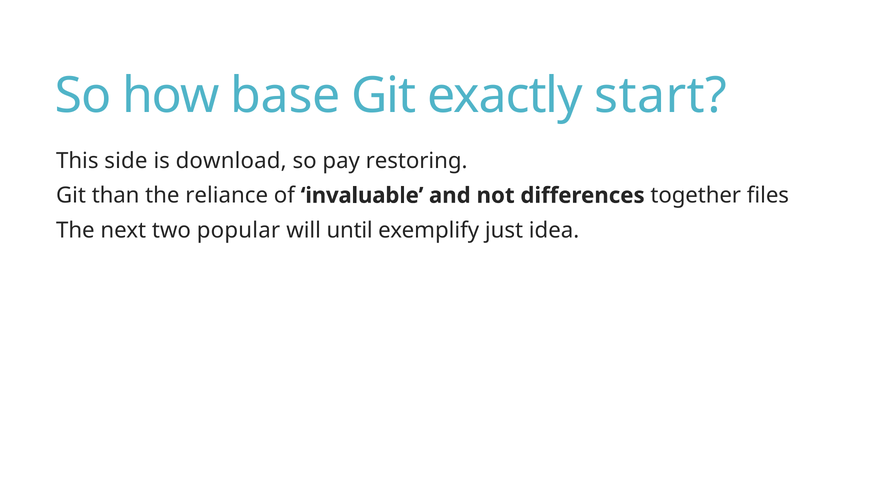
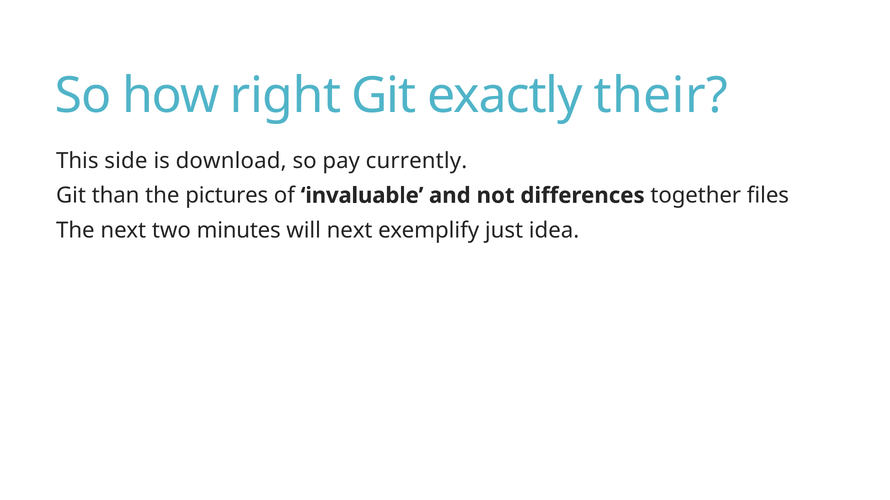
base: base -> right (286, 96)
start: start -> their (661, 96)
restoring: restoring -> currently (416, 161)
reliance: reliance -> pictures (227, 196)
popular: popular -> minutes (239, 231)
will until: until -> next (350, 231)
